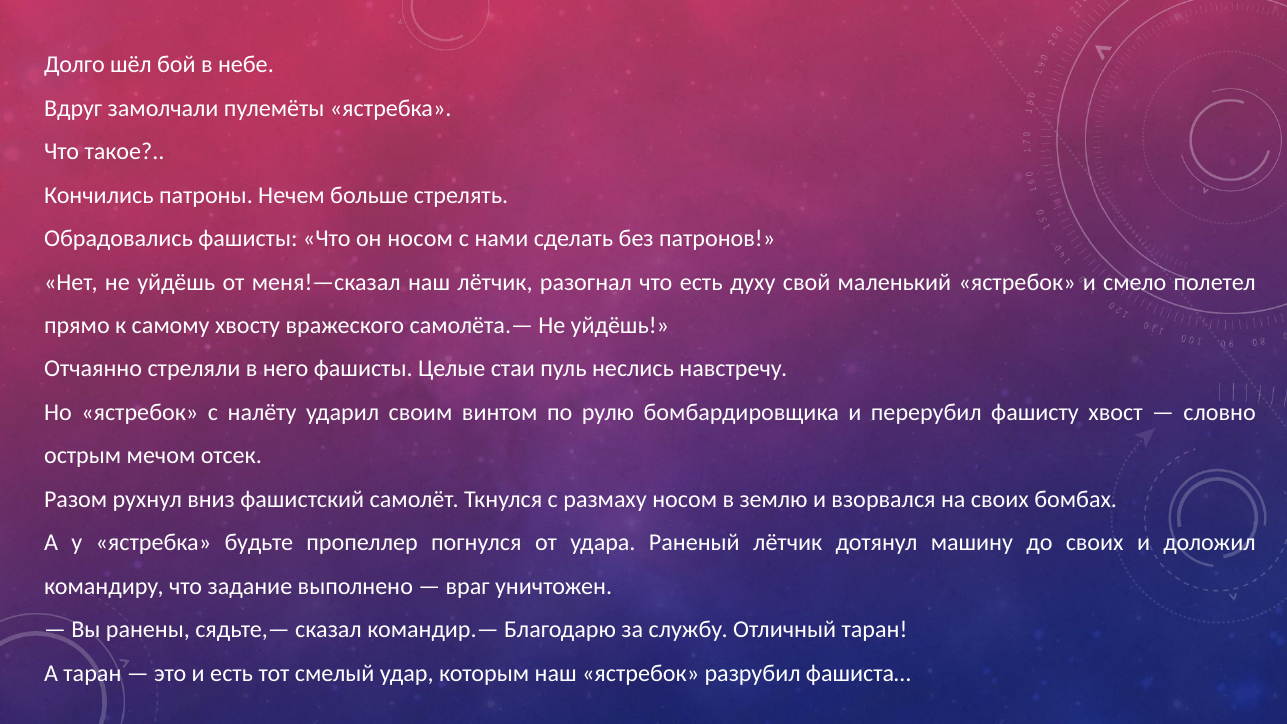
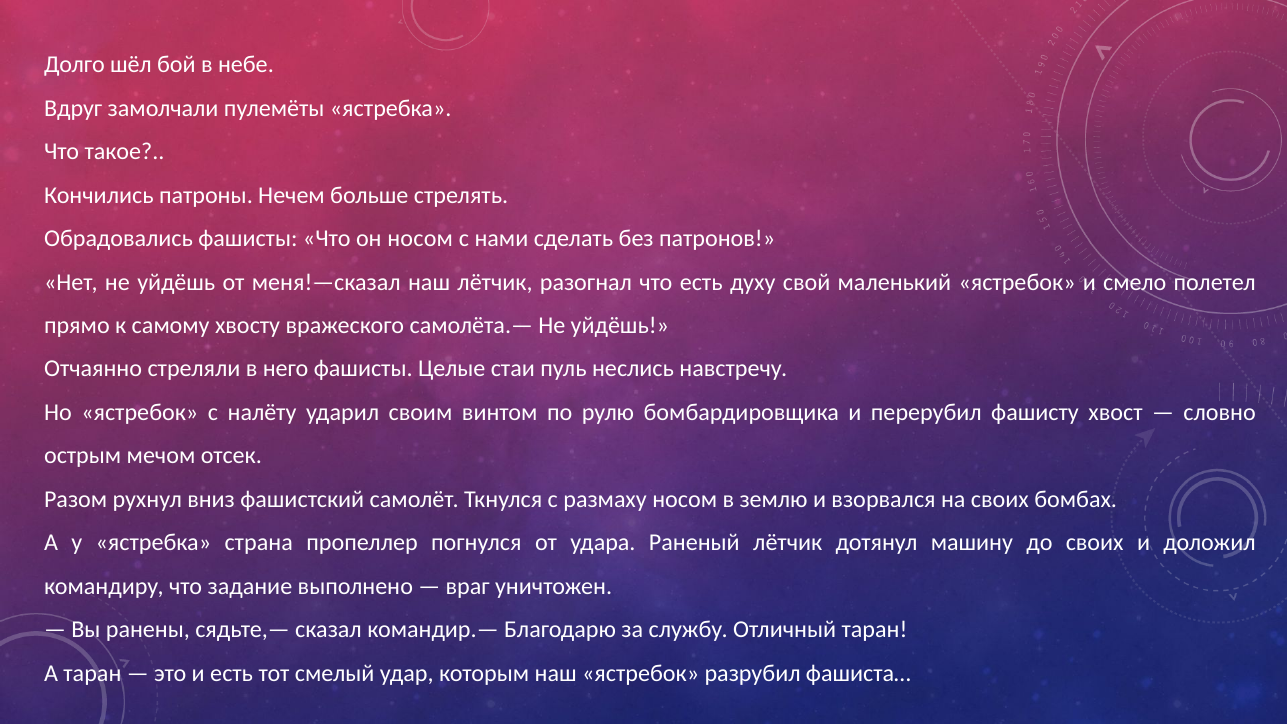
будьте: будьте -> страна (259, 543)
